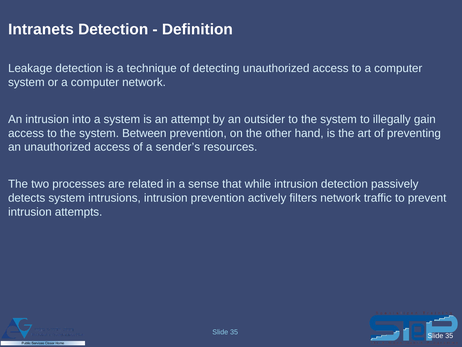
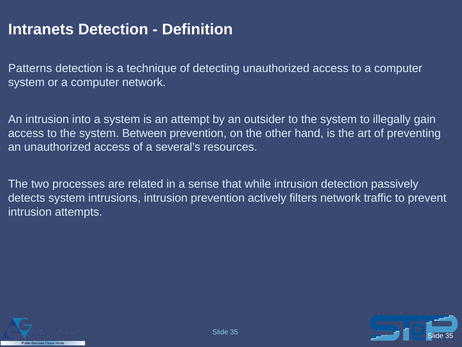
Leakage: Leakage -> Patterns (30, 68)
sender’s: sender’s -> several’s (178, 147)
